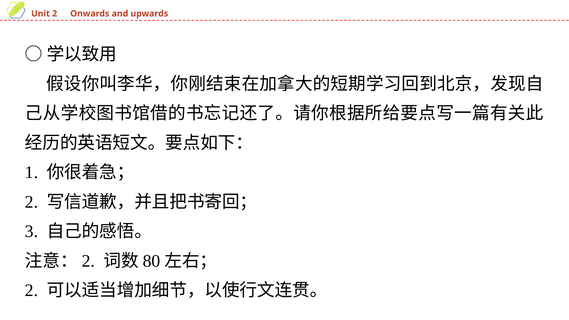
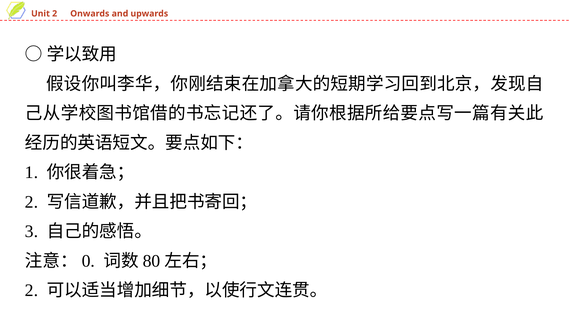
2: 2 -> 0 (88, 261)
